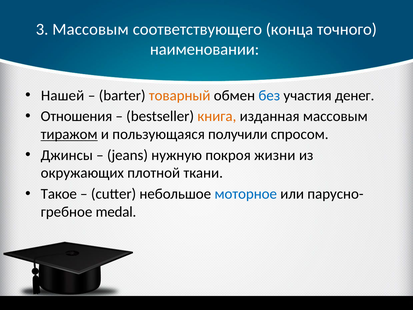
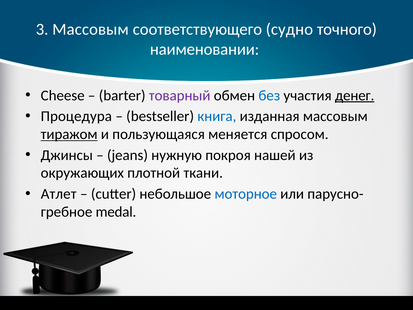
конца: конца -> судно (289, 29)
Нашей: Нашей -> Cheese (63, 95)
товарный colour: orange -> purple (180, 95)
денег underline: none -> present (355, 95)
Отношения: Отношения -> Процедура (76, 116)
книга colour: orange -> blue (217, 116)
получили: получили -> меняется (238, 134)
жизни: жизни -> нашей (275, 155)
Такое: Такое -> Атлет (59, 194)
